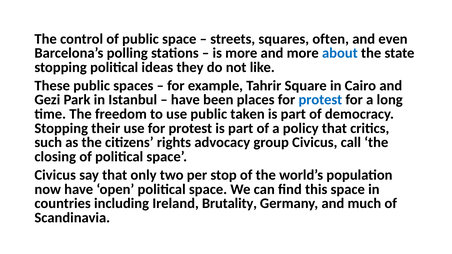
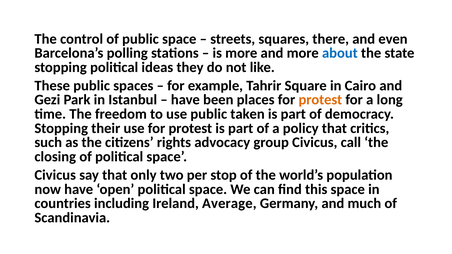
often: often -> there (331, 39)
protest colour: blue -> orange (320, 100)
Brutality: Brutality -> Average (229, 204)
